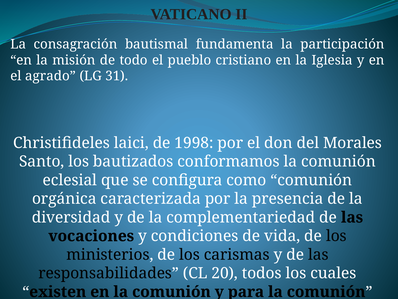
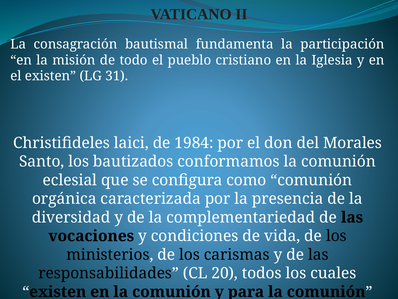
el agrado: agrado -> existen (51, 76)
1998: 1998 -> 1984 (194, 143)
